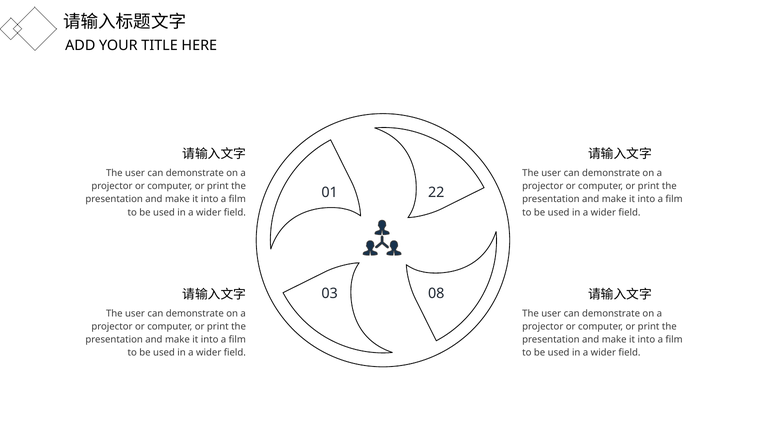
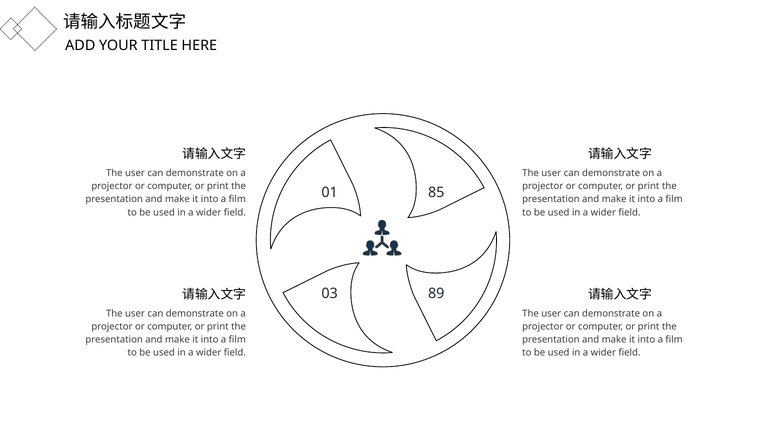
22: 22 -> 85 (436, 193)
08: 08 -> 89 (436, 294)
